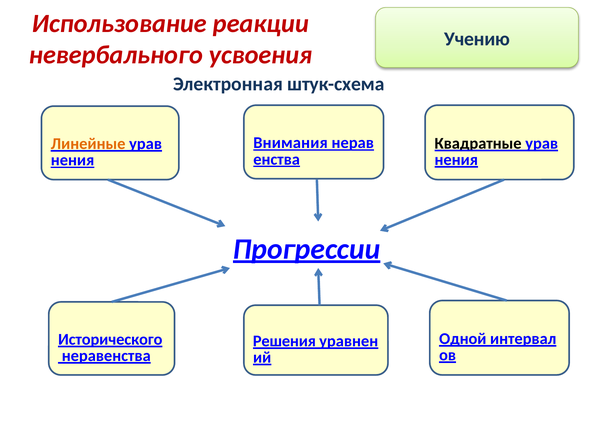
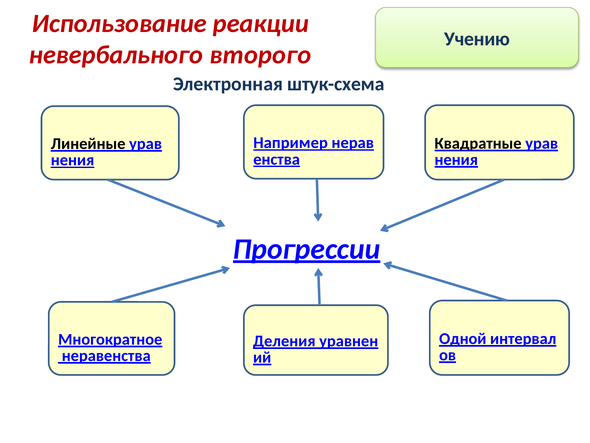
усвоения: усвоения -> второго (260, 55)
Внимания: Внимания -> Например (291, 143)
Линейные colour: orange -> black (88, 144)
Исторического: Исторического -> Многократное (110, 339)
Решения: Решения -> Деления (284, 341)
